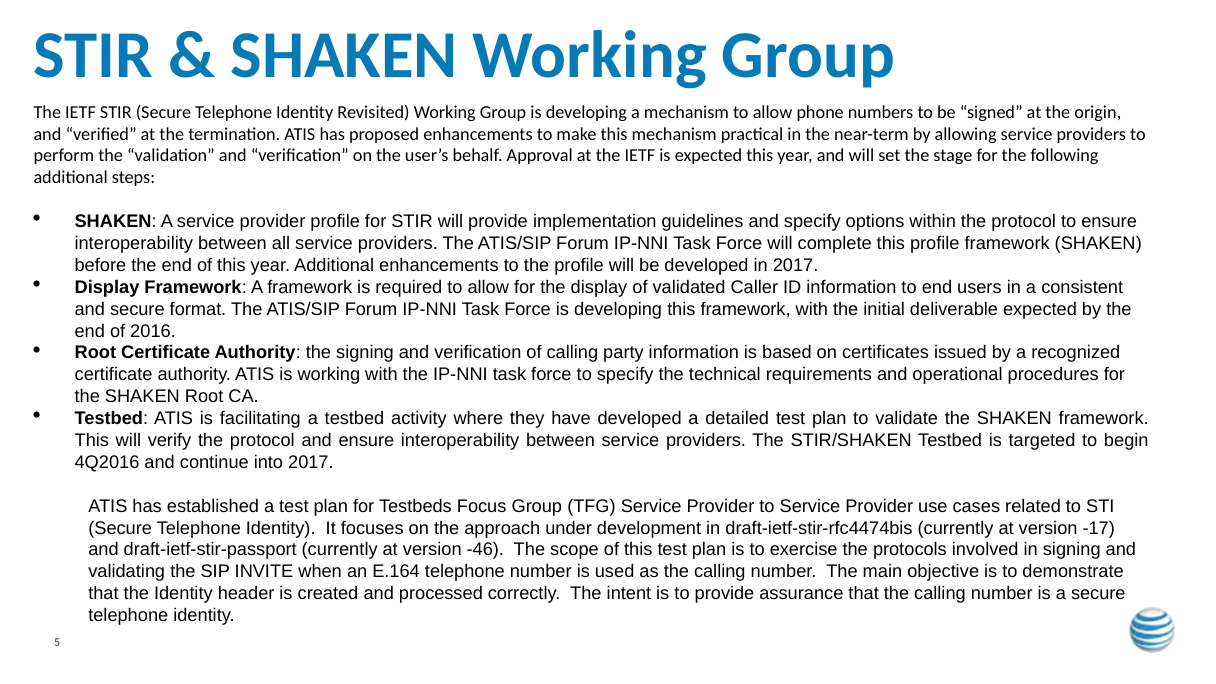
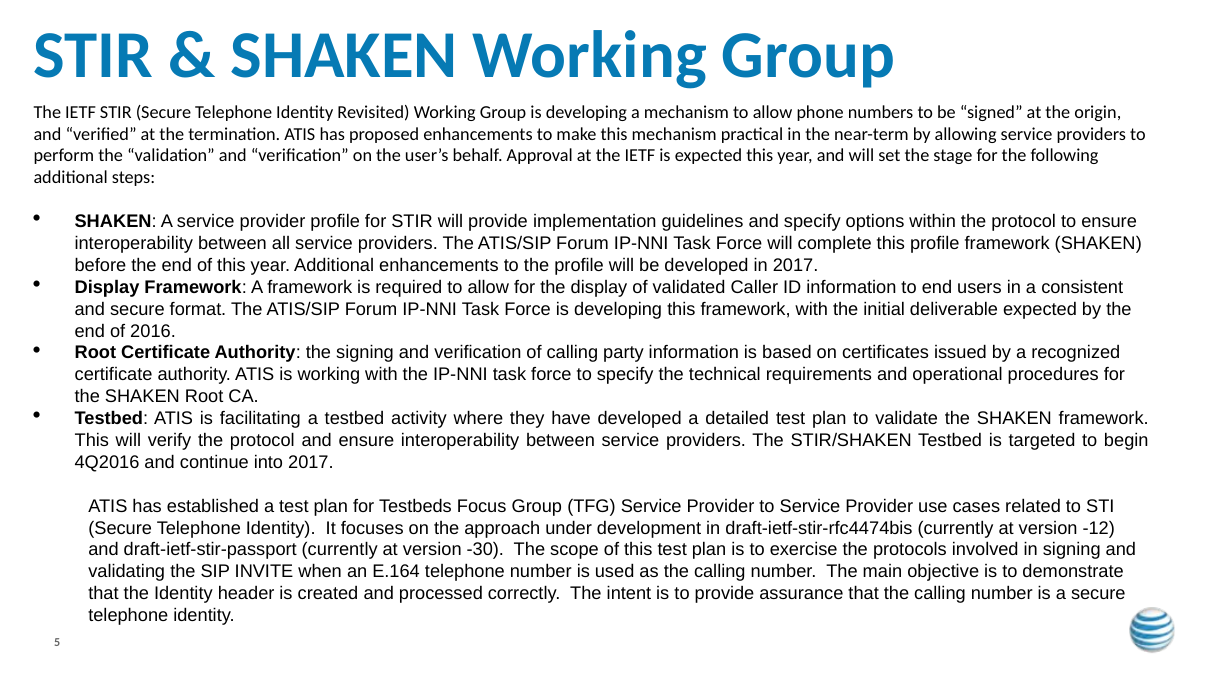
-17: -17 -> -12 (1099, 528)
-46: -46 -> -30 (485, 550)
